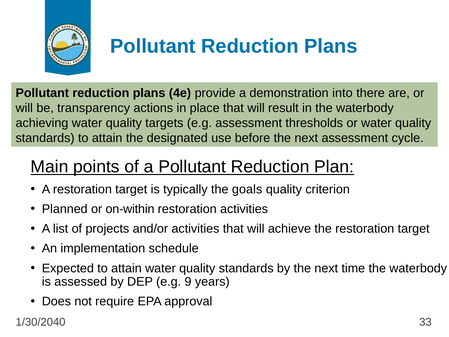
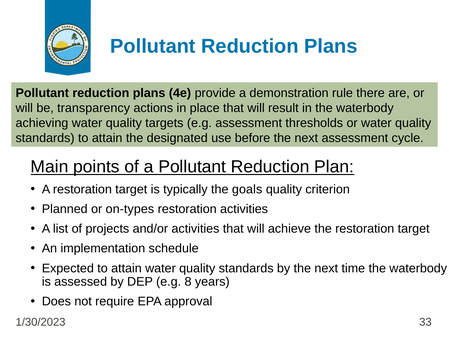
into: into -> rule (342, 93)
on-within: on-within -> on-types (130, 209)
9: 9 -> 8 (188, 281)
1/30/2040: 1/30/2040 -> 1/30/2023 (41, 322)
